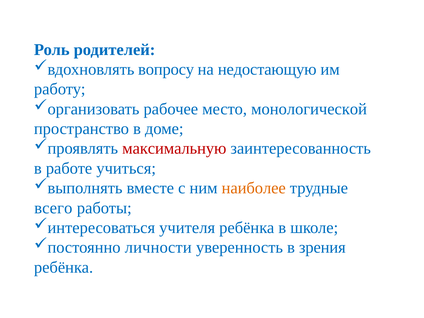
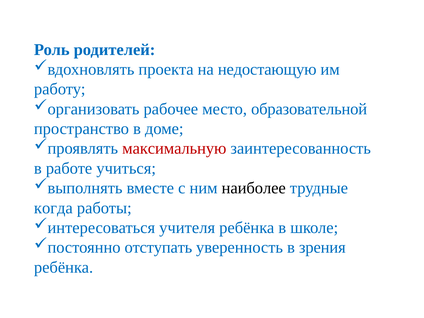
вопросу: вопросу -> проекта (166, 69)
монологической: монологической -> образовательной (309, 109)
наиболее colour: orange -> black (254, 188)
всего: всего -> когда (53, 208)
личности: личности -> отступать (158, 248)
